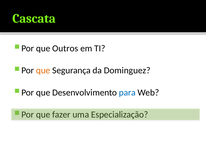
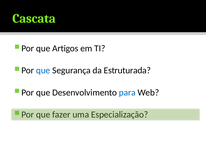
Outros: Outros -> Artigos (65, 48)
que colour: orange -> blue (43, 70)
Dominguez: Dominguez -> Estruturada (127, 70)
